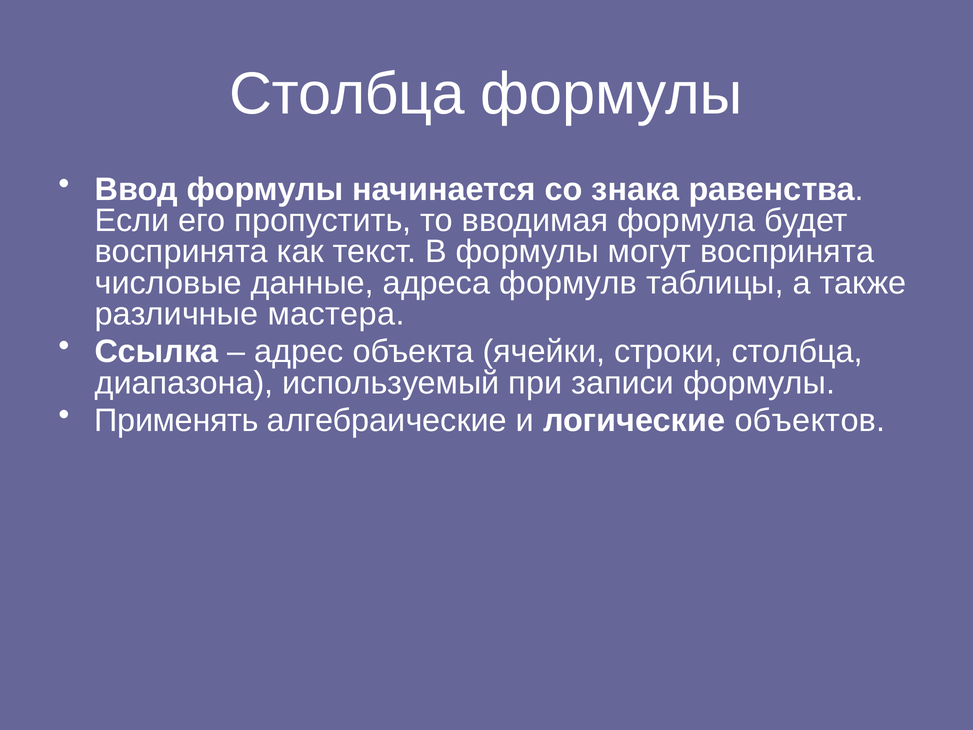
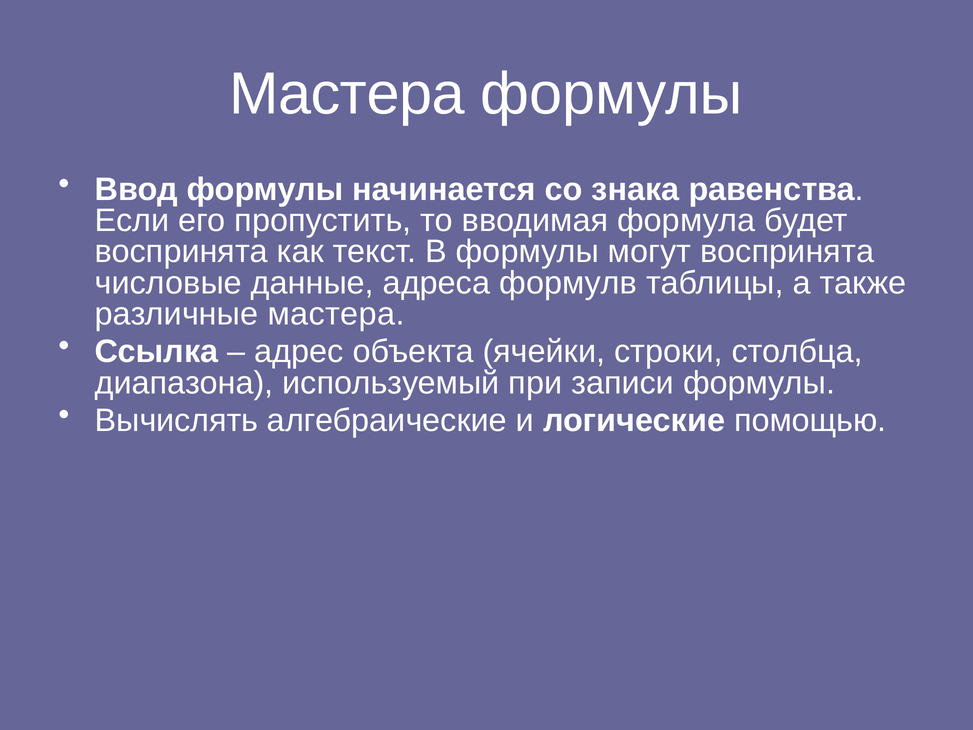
Столбца: Столбца -> Мастера (347, 94)
Применять: Применять -> Вычислять (177, 420)
объектов: объектов -> помощью (810, 420)
